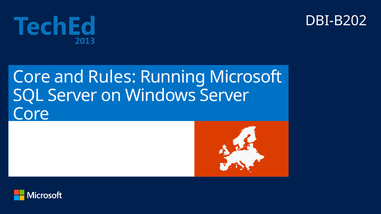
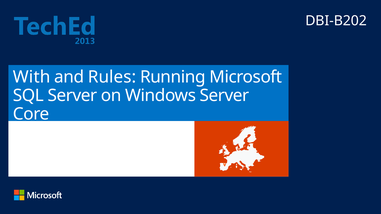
Core: Core -> With (32, 77)
